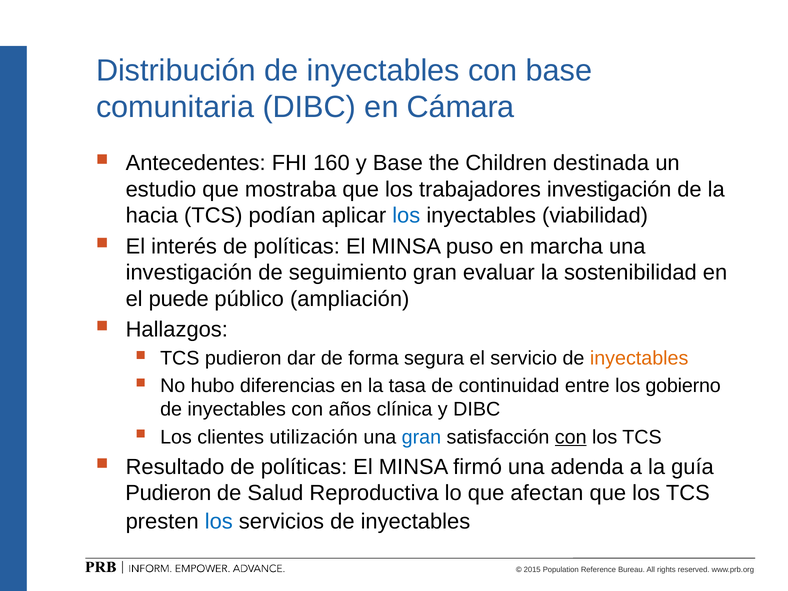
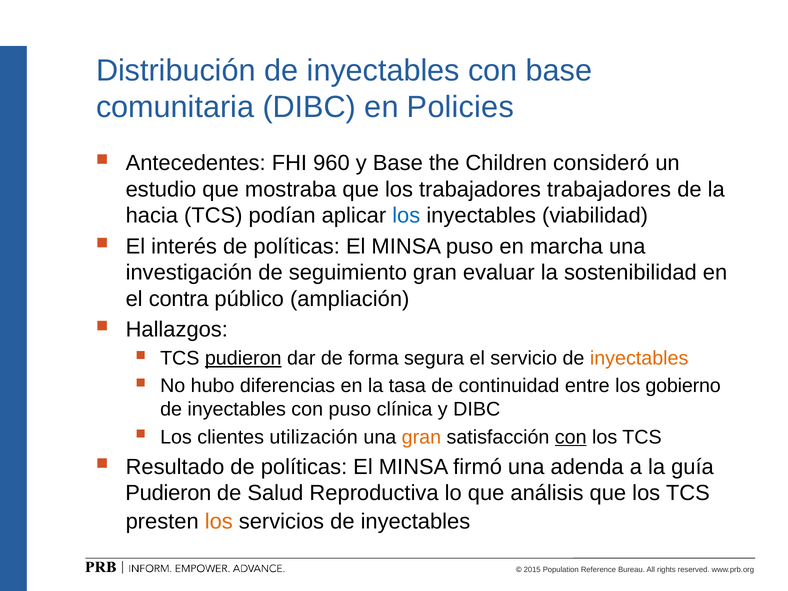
Cámara: Cámara -> Policies (460, 107)
160: 160 -> 960 (331, 163)
destinada: destinada -> consideró (601, 163)
trabajadores investigación: investigación -> trabajadores (609, 189)
puede: puede -> contra (179, 299)
pudieron underline: none -> present (243, 358)
con años: años -> puso (350, 409)
gran colour: blue -> orange (421, 437)
afectan: afectan -> análisis (547, 493)
los colour: blue -> orange (219, 522)
